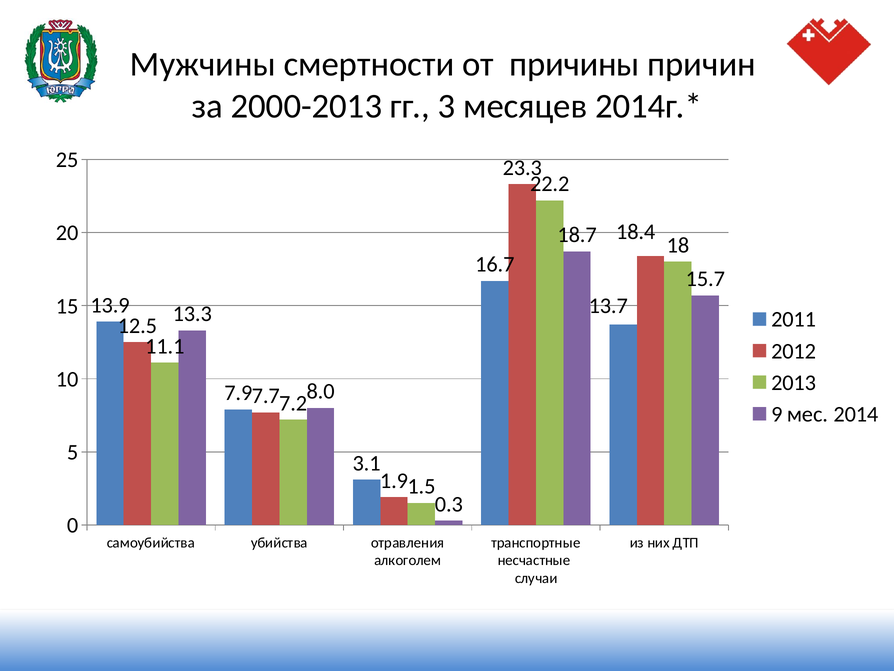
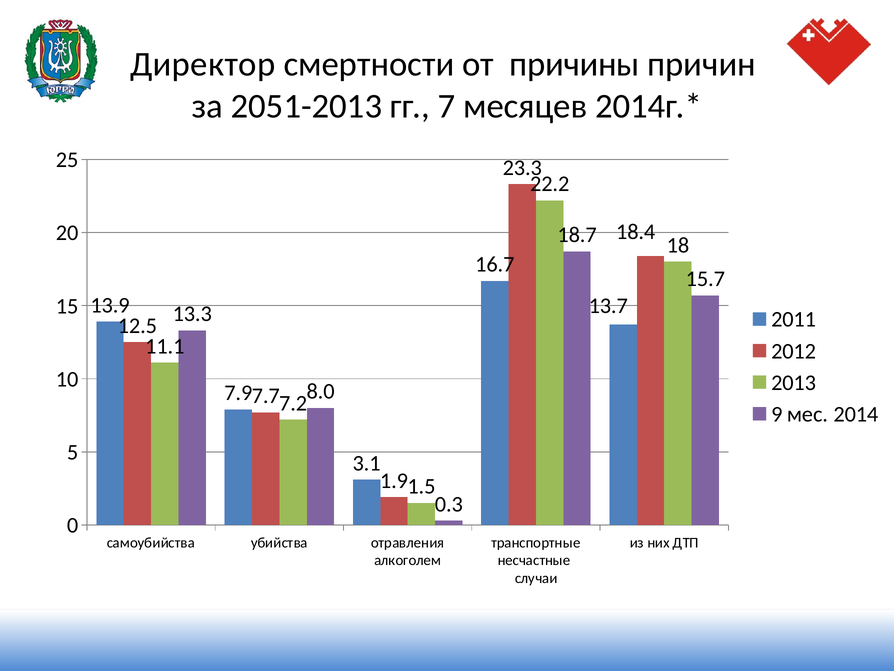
Мужчины: Мужчины -> Директор (203, 64)
2000-2013: 2000-2013 -> 2051-2013 (306, 106)
3: 3 -> 7 (446, 106)
